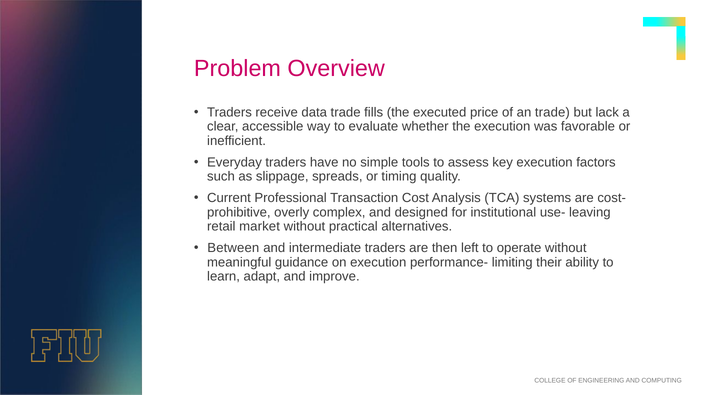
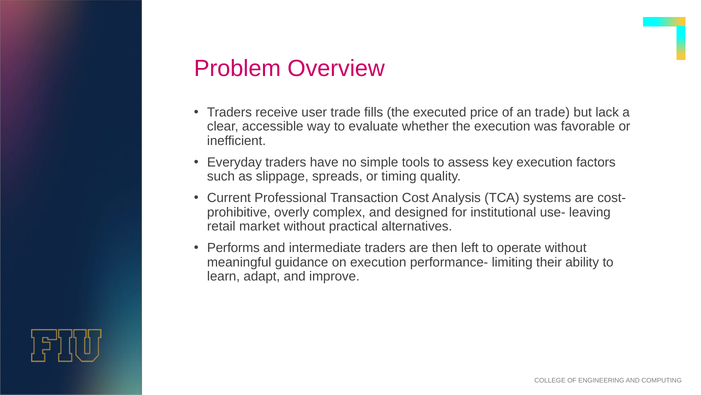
data: data -> user (314, 112)
Between: Between -> Performs (233, 248)
